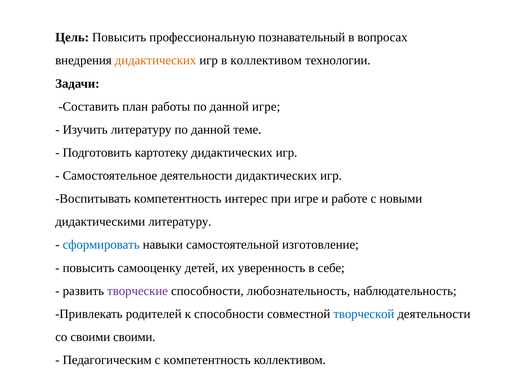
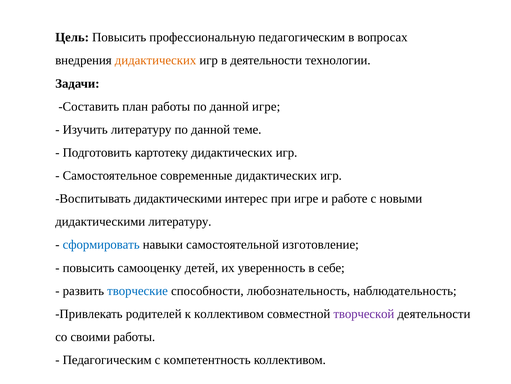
профессиональную познавательный: познавательный -> педагогическим (302, 37)
в коллективом: коллективом -> деятельности (266, 60)
Самостоятельное деятельности: деятельности -> современные (196, 175)
Воспитывать компетентность: компетентность -> дидактическими (178, 198)
творческие colour: purple -> blue (138, 290)
к способности: способности -> коллективом (229, 313)
творческой colour: blue -> purple (364, 313)
своими своими: своими -> работы (134, 336)
